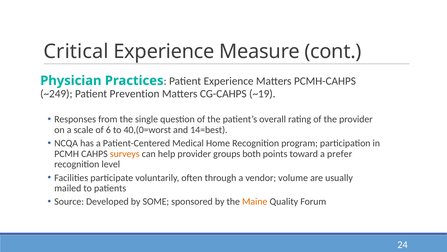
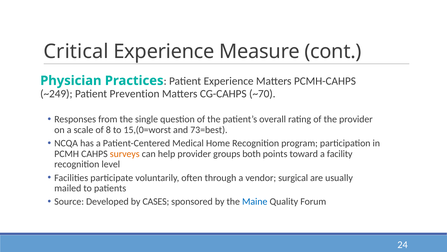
~19: ~19 -> ~70 (262, 94)
6: 6 -> 8 (108, 130)
40,(0=worst: 40,(0=worst -> 15,(0=worst (147, 130)
14=best: 14=best -> 73=best (209, 130)
prefer: prefer -> facility (340, 153)
volume: volume -> surgical (293, 177)
SOME: SOME -> CASES (156, 201)
Maine colour: orange -> blue (255, 201)
